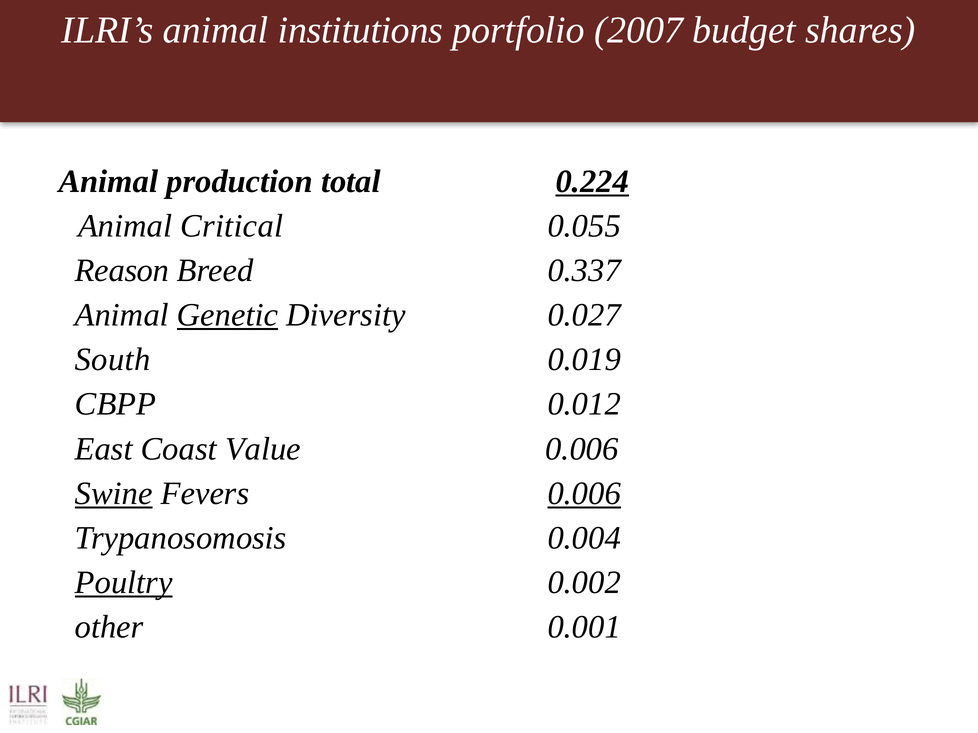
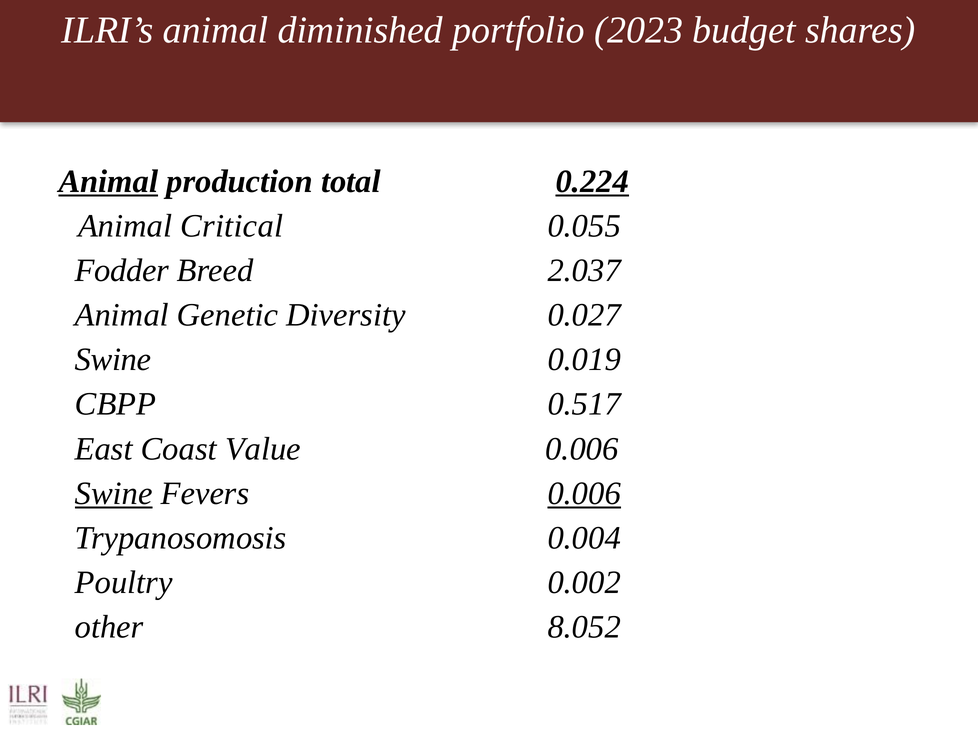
institutions: institutions -> diminished (360, 30)
2007: 2007 -> 2023 (639, 30)
Animal underline: none -> present (108, 182)
Reason: Reason -> Fodder (122, 271)
0.337: 0.337 -> 2.037 (584, 271)
Genetic underline: present -> none (228, 315)
South: South -> Swine (113, 360)
0.012: 0.012 -> 0.517 (584, 404)
Poultry underline: present -> none (124, 583)
0.001: 0.001 -> 8.052 (584, 627)
